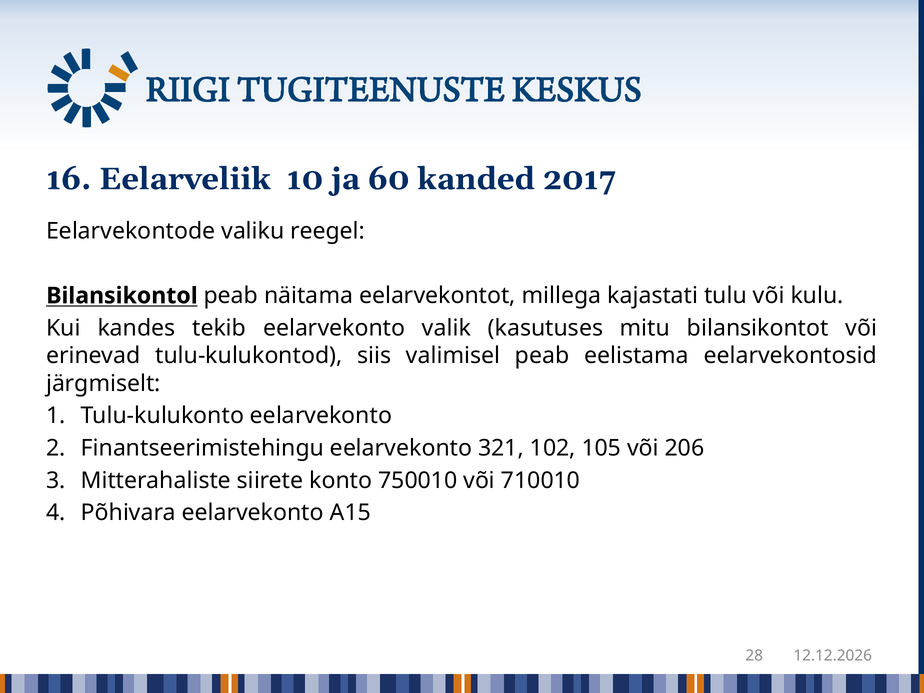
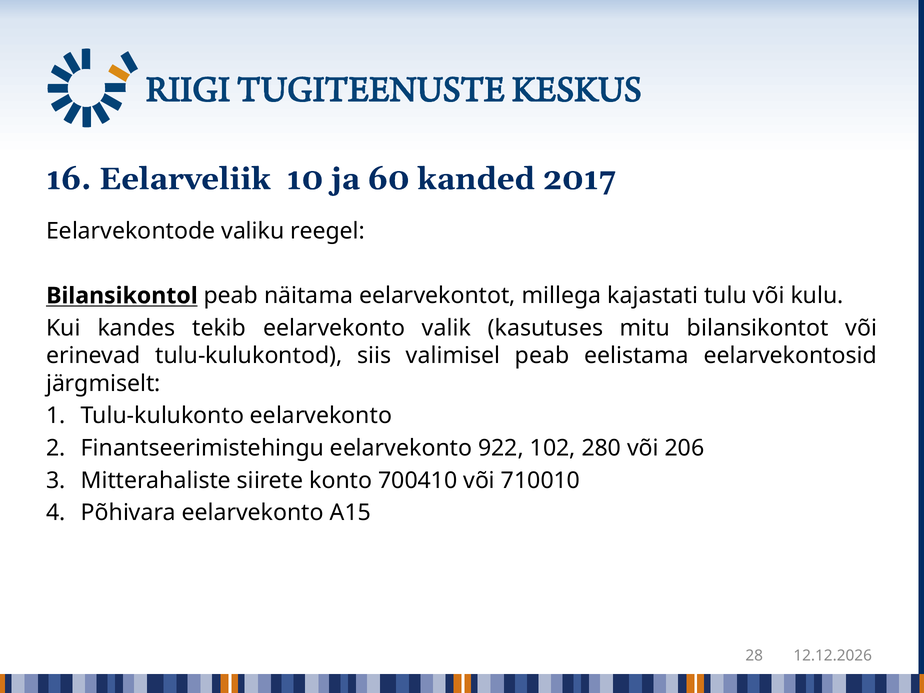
321: 321 -> 922 (501, 448)
105: 105 -> 280 (601, 448)
750010: 750010 -> 700410 (418, 480)
